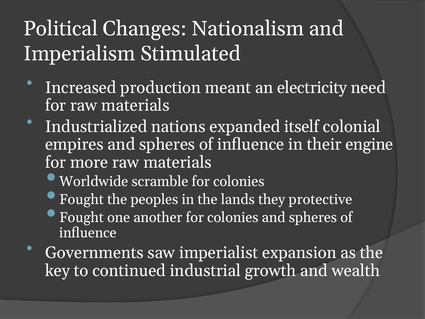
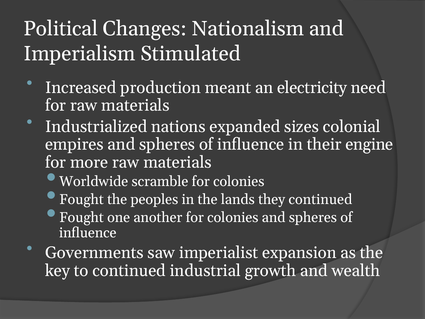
itself: itself -> sizes (302, 126)
they protective: protective -> continued (320, 199)
